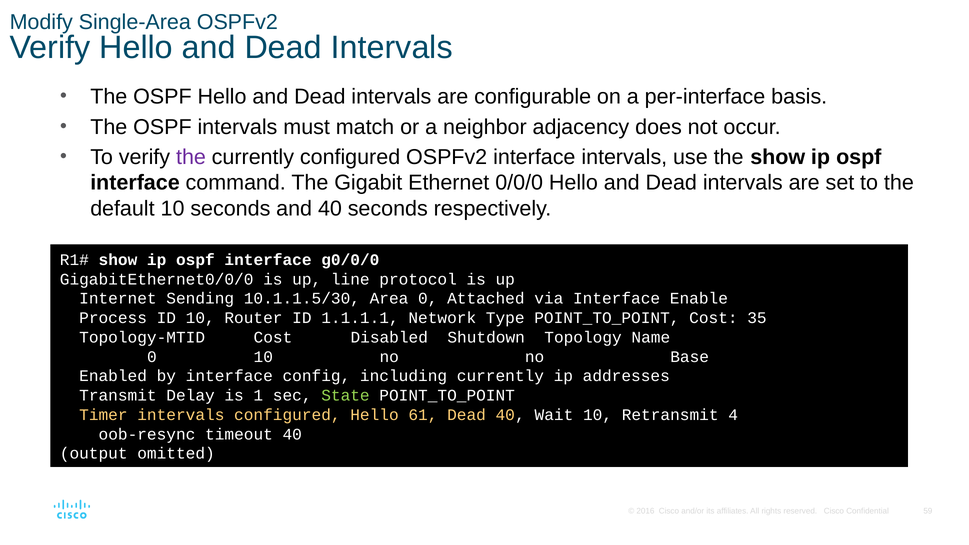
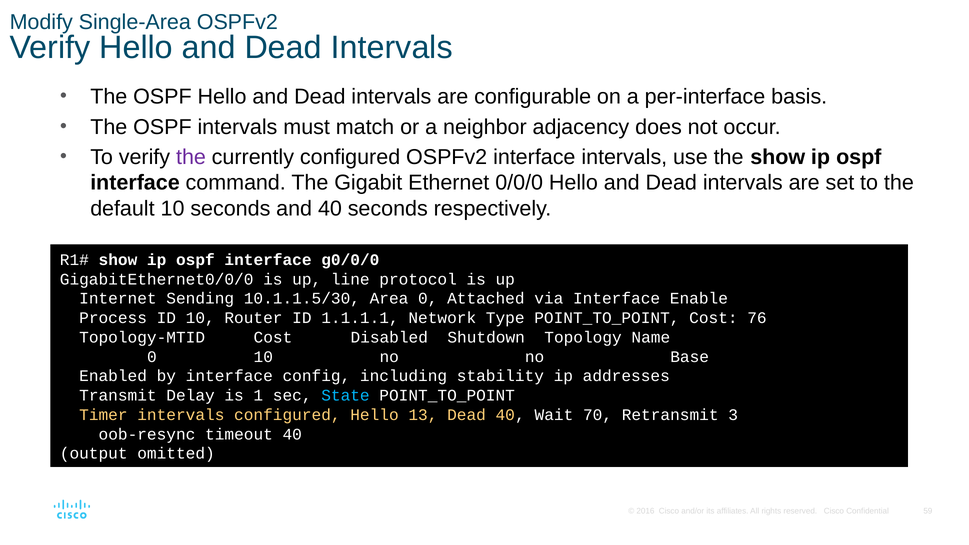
35: 35 -> 76 (757, 318)
including currently: currently -> stability (500, 376)
State colour: light green -> light blue (345, 396)
61: 61 -> 13 (423, 415)
Wait 10: 10 -> 70 (598, 415)
4: 4 -> 3 (733, 415)
